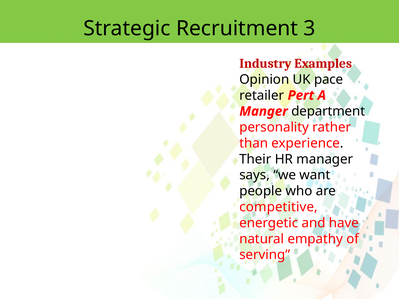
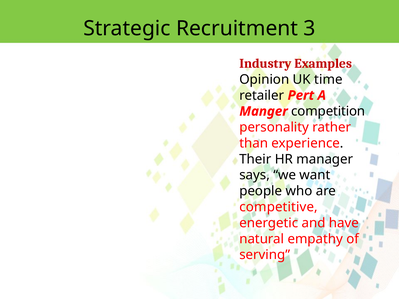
pace: pace -> time (328, 79)
department: department -> competition (328, 111)
